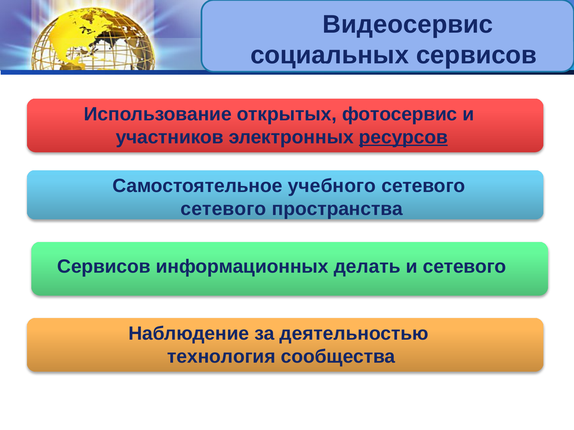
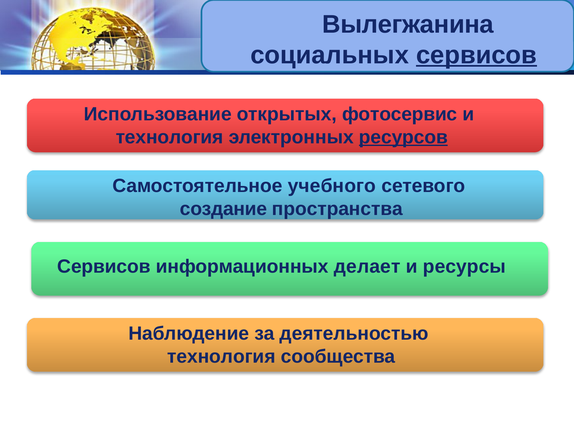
Видеосервис: Видеосервис -> Вылегжанина (408, 24)
сервисов underline: none -> present (476, 55)
участников: участников -> технология (170, 137)
сетевого: сетевого -> создание (224, 209)
делать: делать -> делает (367, 267)
и сетевого: сетевого -> ресурсы (464, 267)
